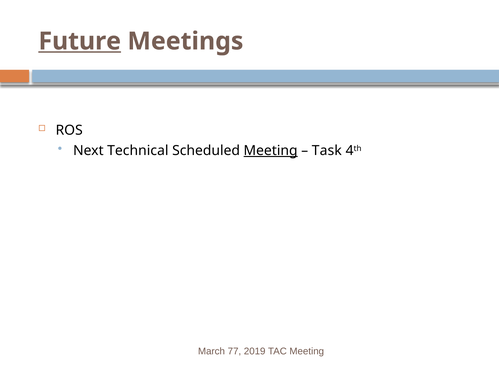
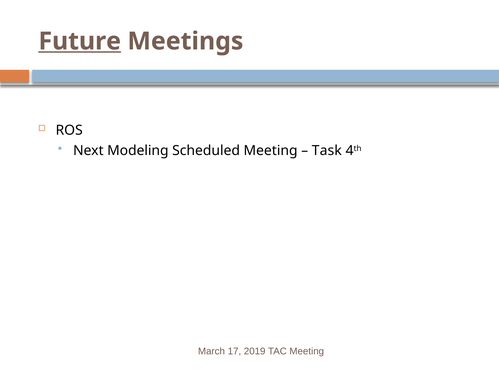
Technical: Technical -> Modeling (138, 151)
Meeting underline: present -> none (271, 151)
77: 77 -> 17 (234, 352)
